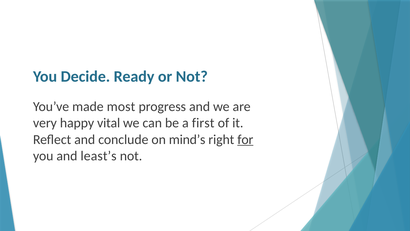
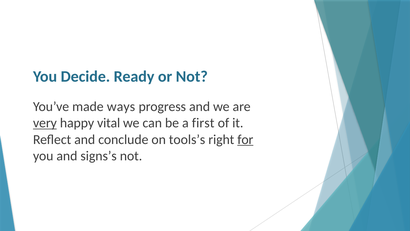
most: most -> ways (121, 106)
very underline: none -> present (45, 123)
mind’s: mind’s -> tools’s (187, 139)
least’s: least’s -> signs’s (99, 156)
